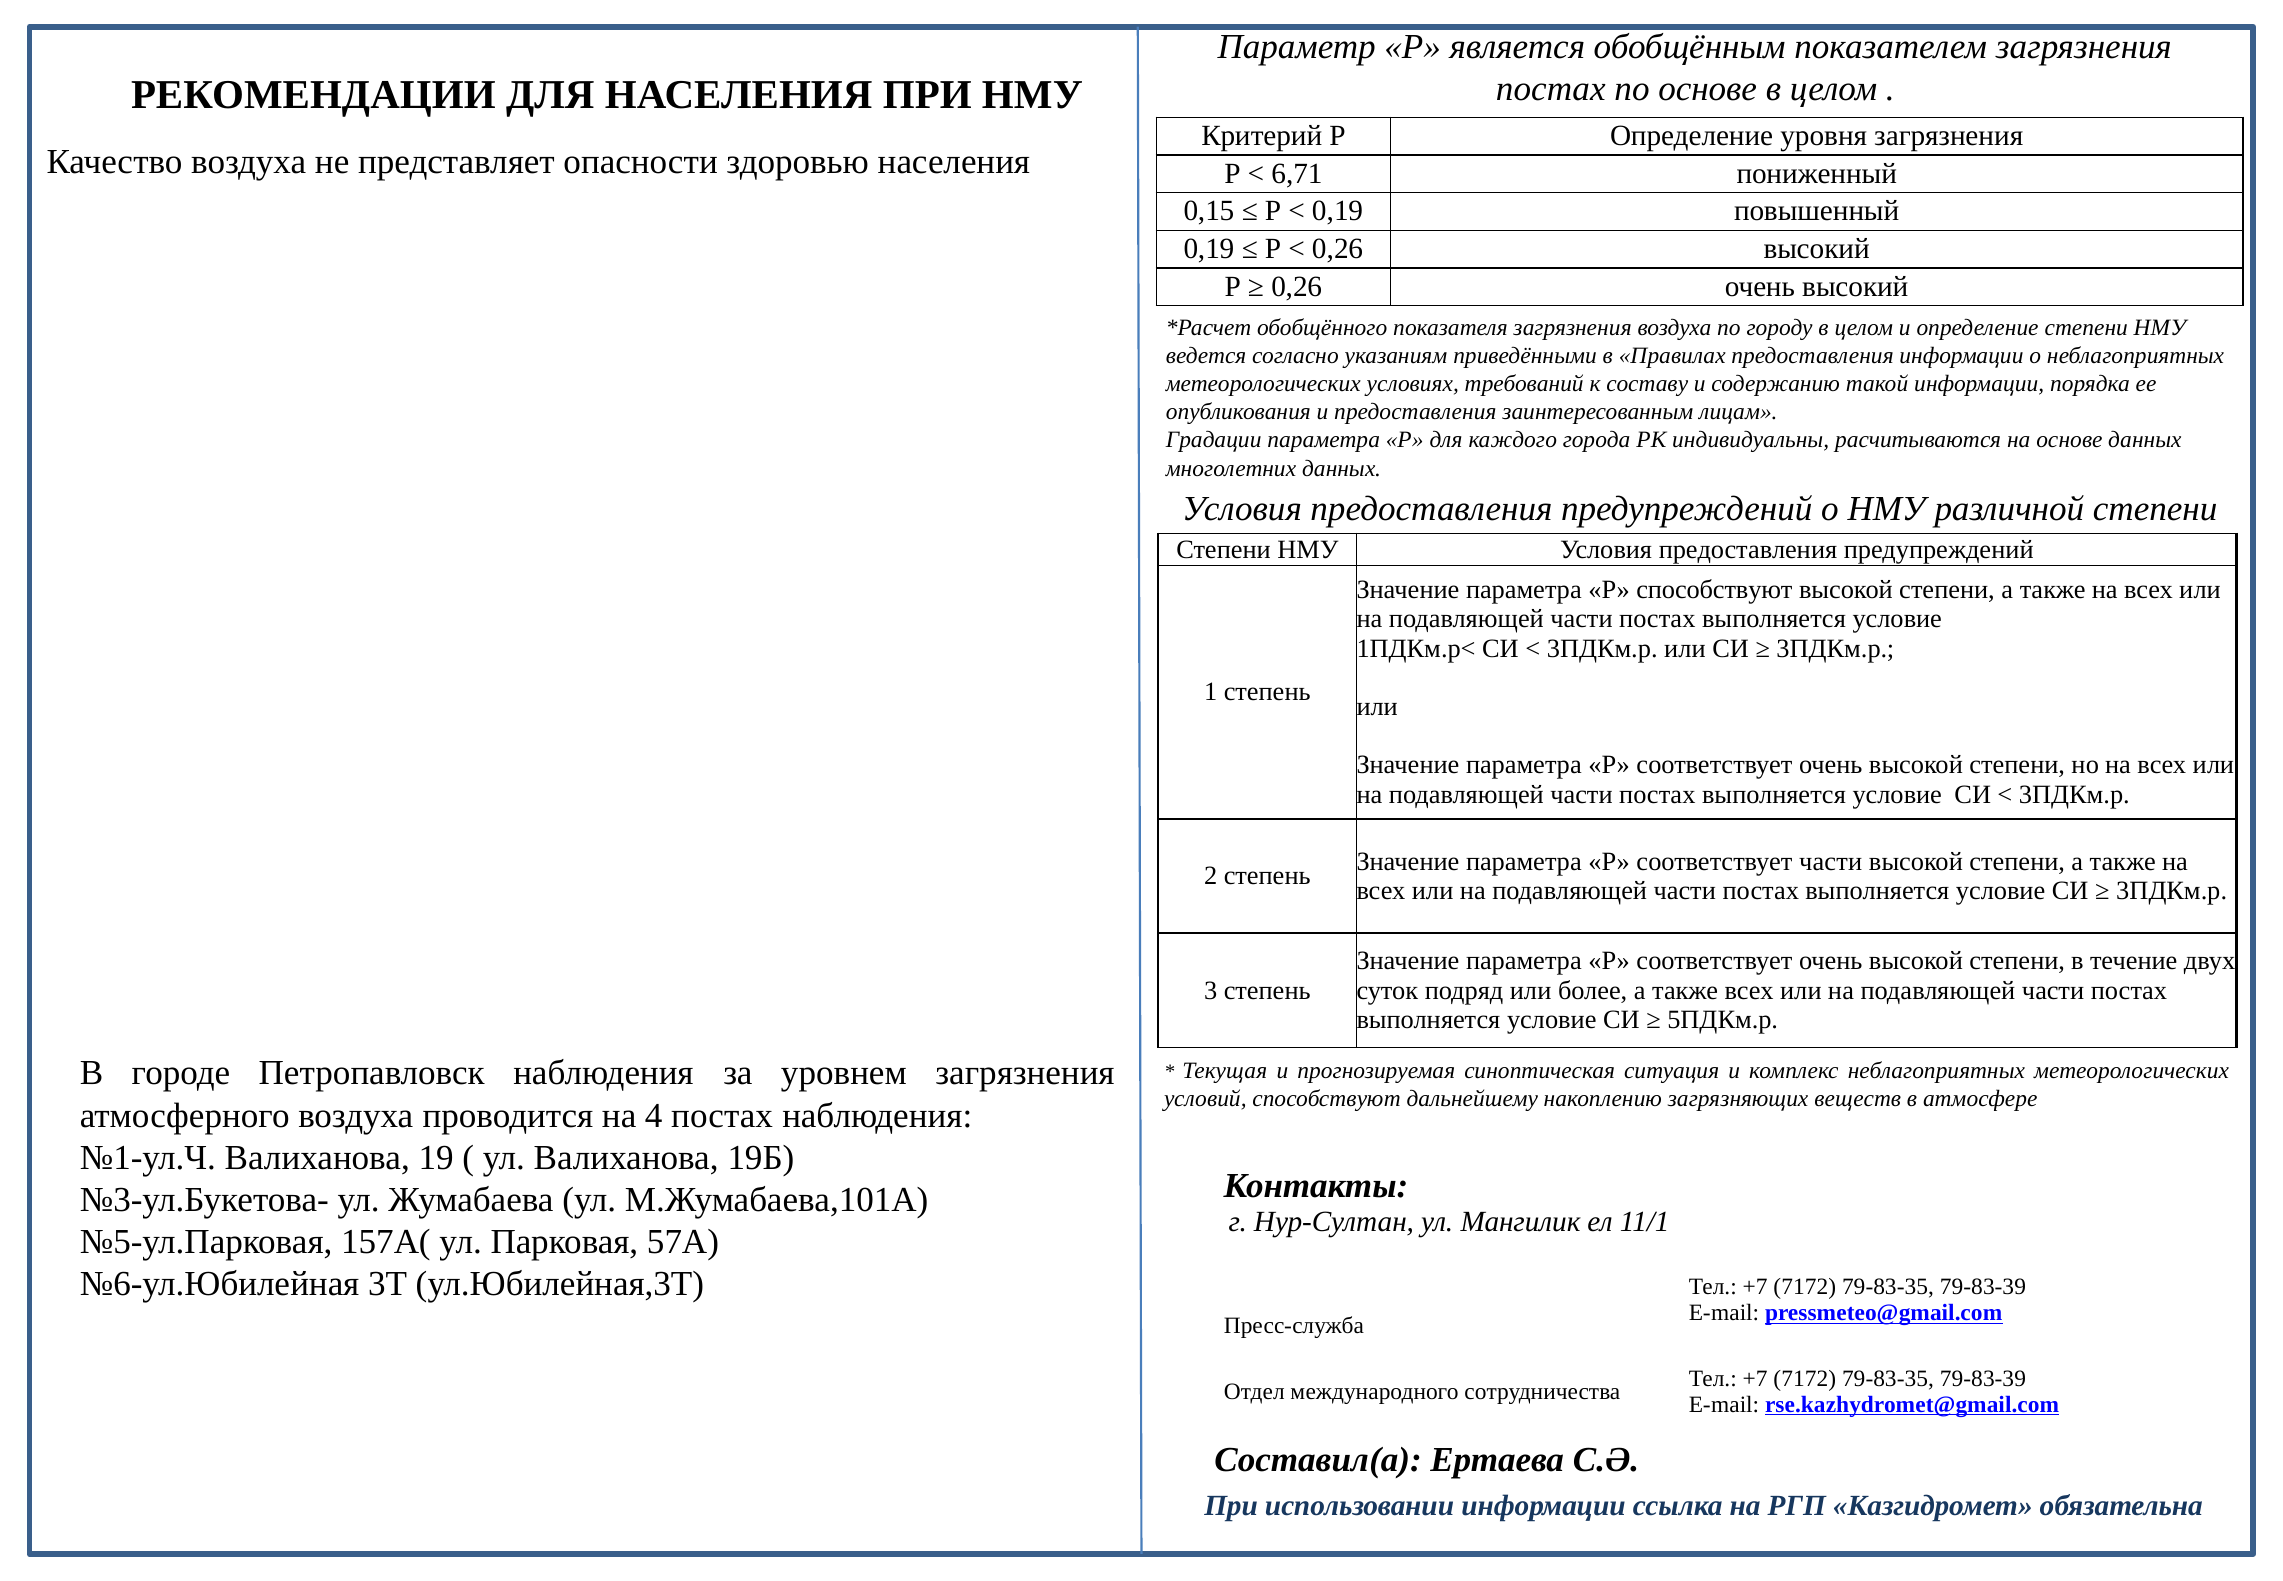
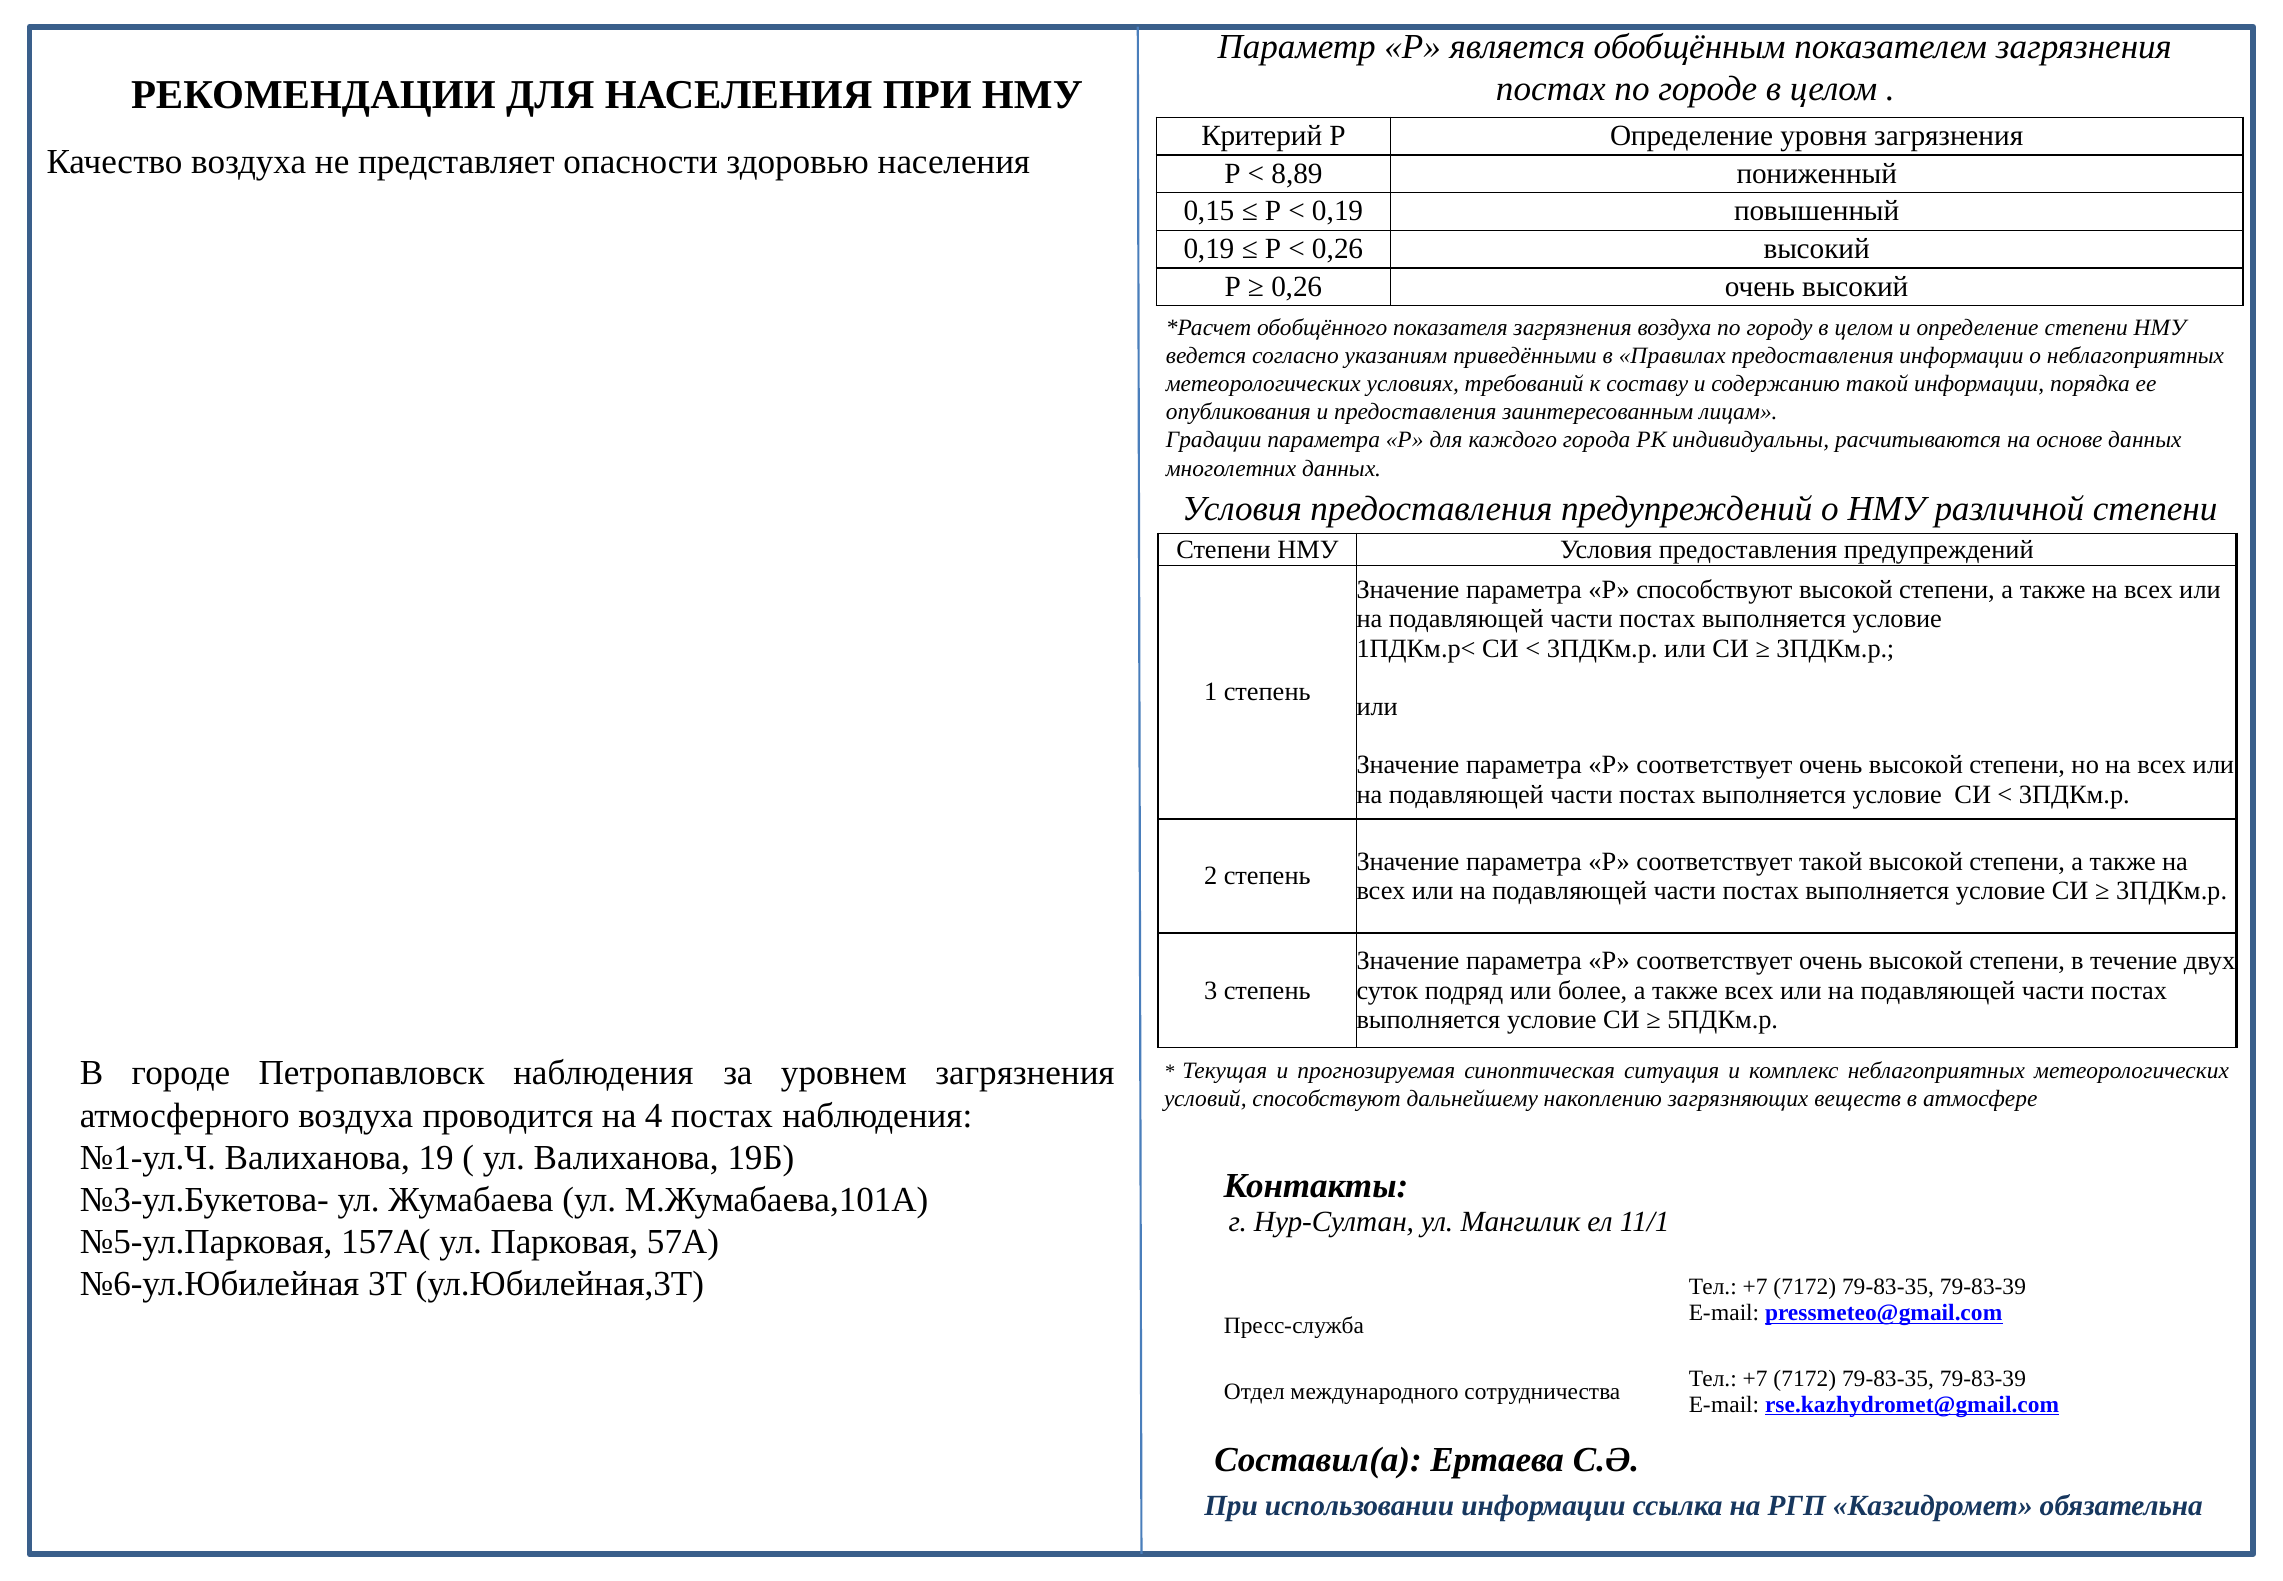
по основе: основе -> городе (1708, 89)
6,71: 6,71 -> 8,89 (1297, 173)
соответствует части: части -> такой (1831, 861)
